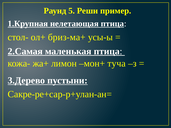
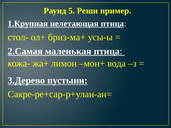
туча: туча -> вода (117, 64)
